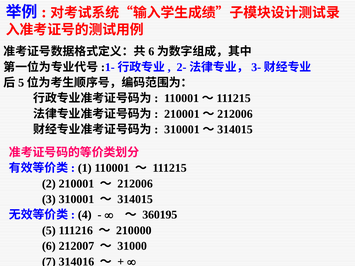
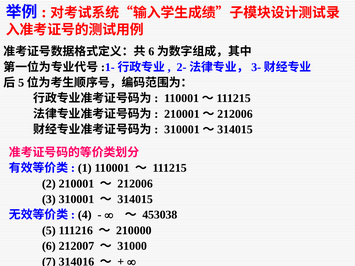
360195: 360195 -> 453038 (160, 215)
